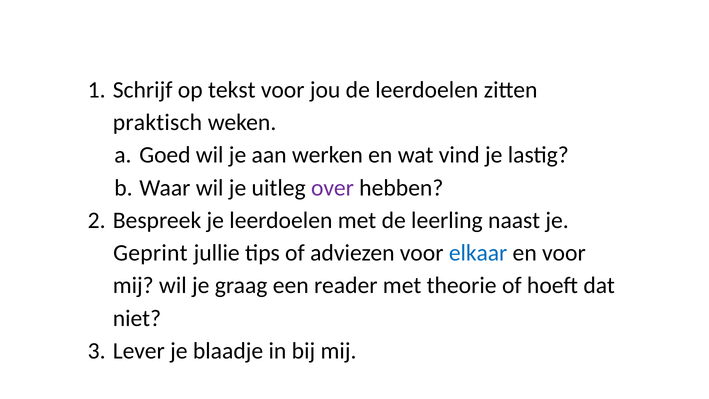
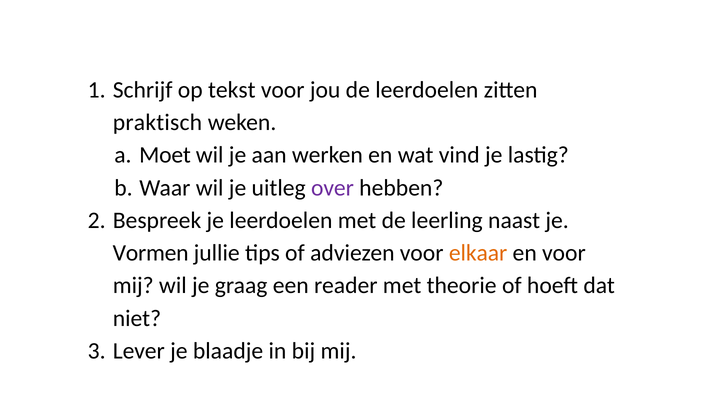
Goed: Goed -> Moet (165, 155)
Geprint: Geprint -> Vormen (151, 253)
elkaar colour: blue -> orange (478, 253)
